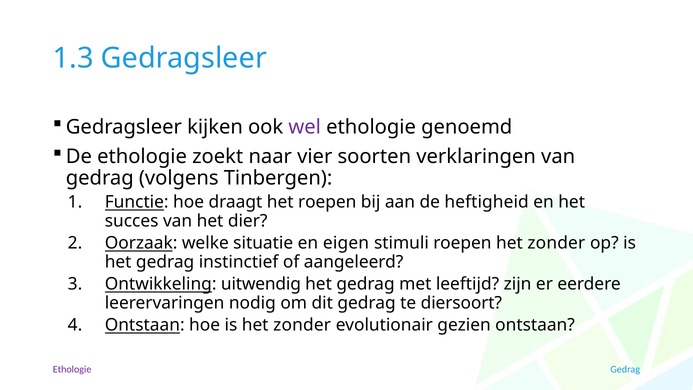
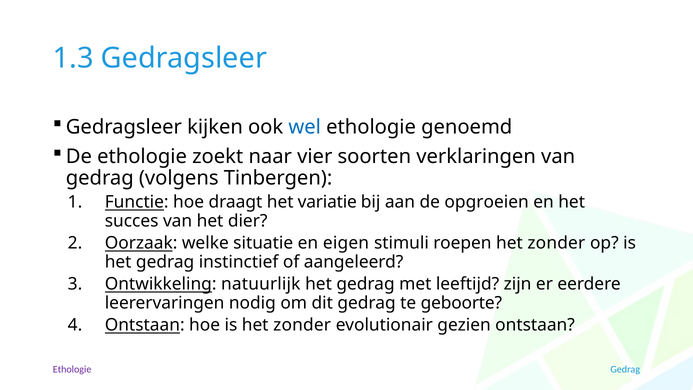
wel colour: purple -> blue (305, 127)
het roepen: roepen -> variatie (327, 202)
heftigheid: heftigheid -> opgroeien (487, 202)
uitwendig: uitwendig -> natuurlijk (261, 284)
diersoort: diersoort -> geboorte (461, 303)
